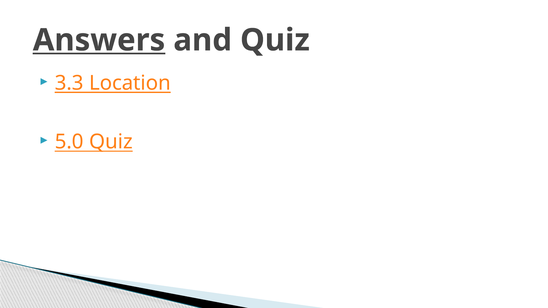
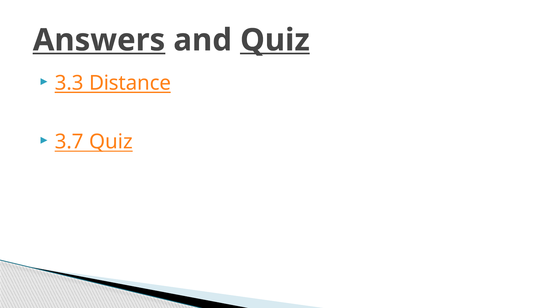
Quiz underline: none -> present (275, 40)
Location: Location -> Distance (130, 83)
5.0: 5.0 -> 3.7 (69, 142)
